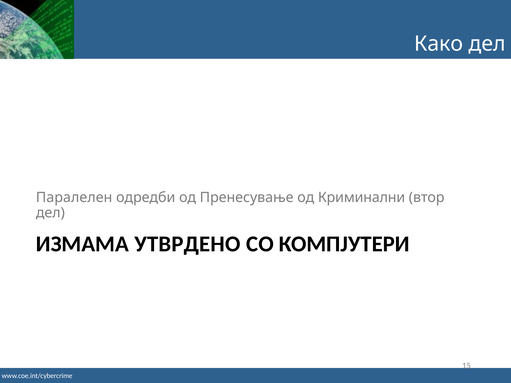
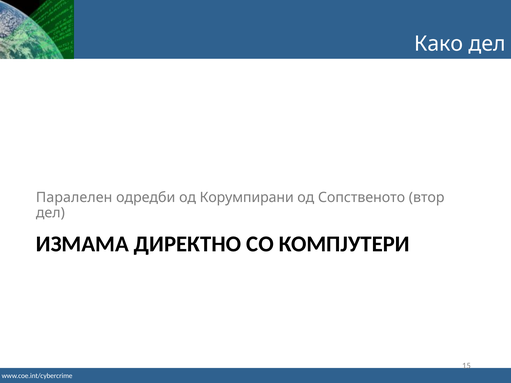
Пренесување: Пренесување -> Корумпирани (247, 198)
Криминални: Криминални -> Сопственото (362, 198)
УТВРДЕНО: УТВРДЕНО -> ДИРЕКТНО (188, 244)
